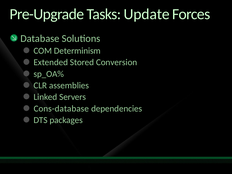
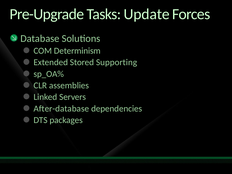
Conversion: Conversion -> Supporting (117, 62)
Cons-database: Cons-database -> After-database (61, 109)
